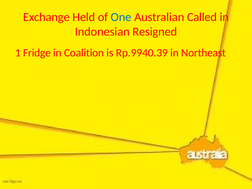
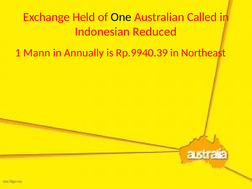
One colour: blue -> black (121, 17)
Resigned: Resigned -> Reduced (155, 32)
Fridge: Fridge -> Mann (37, 53)
Coalition: Coalition -> Annually (84, 53)
